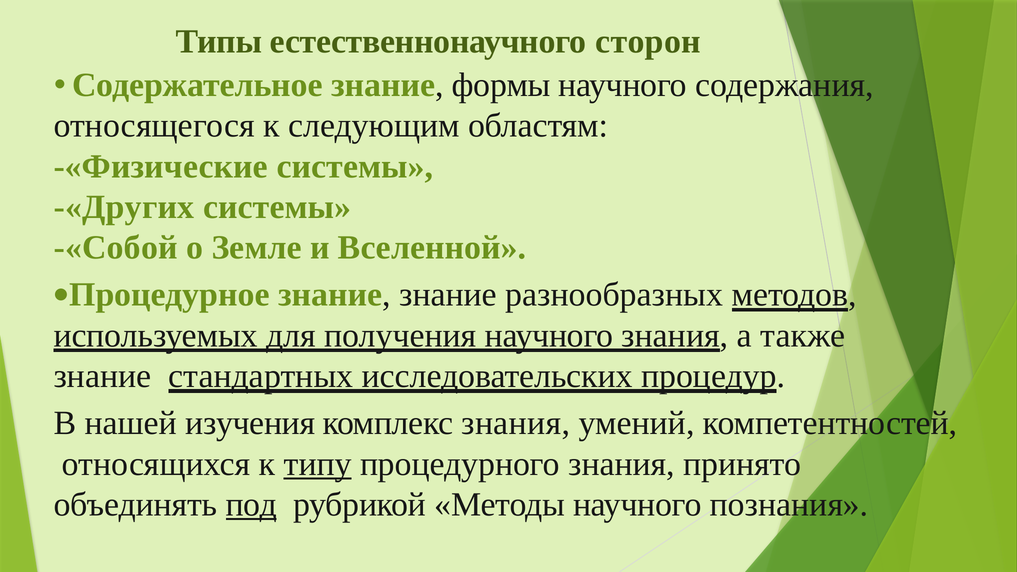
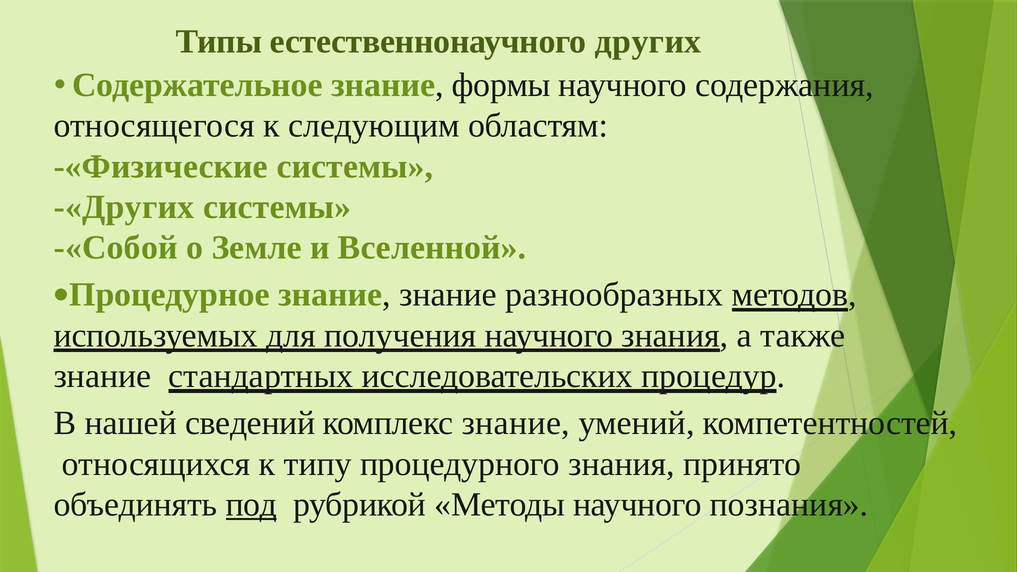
сторон: сторон -> других (648, 42)
изучения: изучения -> сведений (250, 423)
комплекс знания: знания -> знание (516, 423)
типу underline: present -> none (318, 464)
